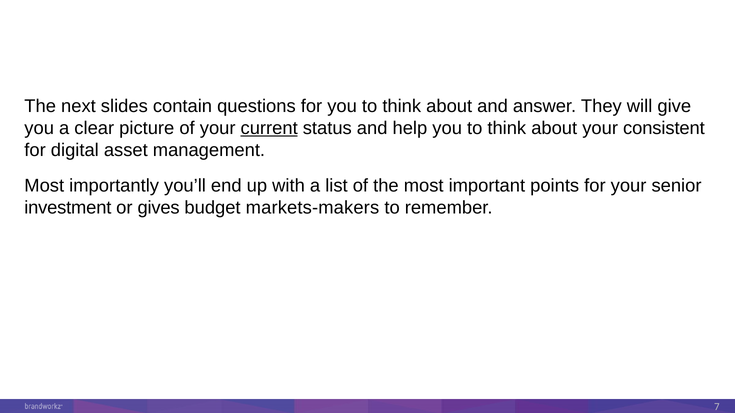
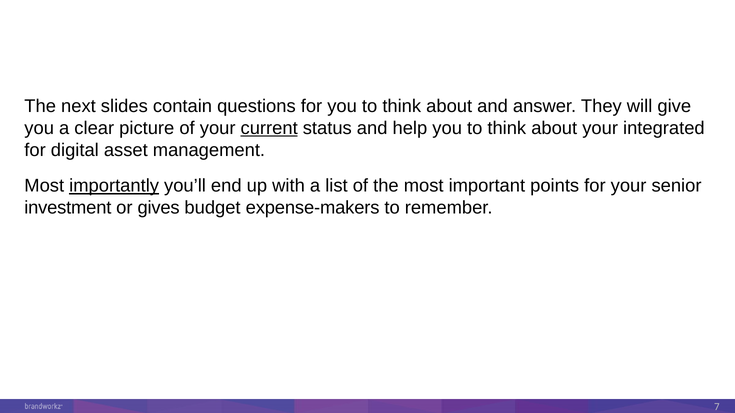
consistent: consistent -> integrated (664, 128)
importantly underline: none -> present (114, 186)
markets-makers: markets-makers -> expense-makers (313, 208)
